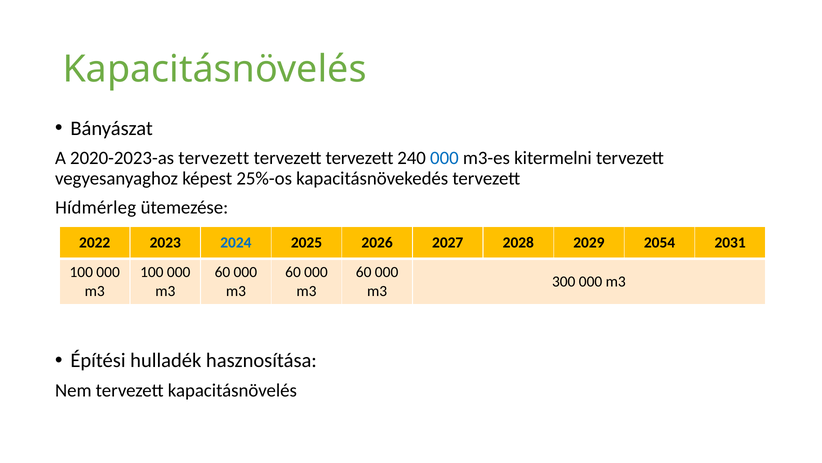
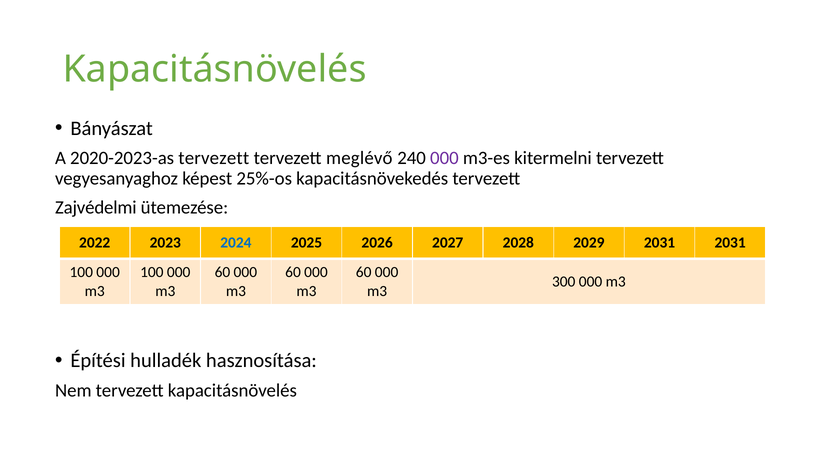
tervezett: tervezett -> meglévő (359, 158)
000 colour: blue -> purple (444, 158)
Hídmérleg: Hídmérleg -> Zajvédelmi (96, 207)
2029 2054: 2054 -> 2031 (660, 243)
